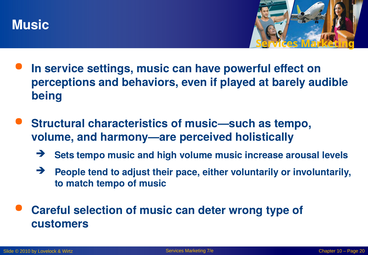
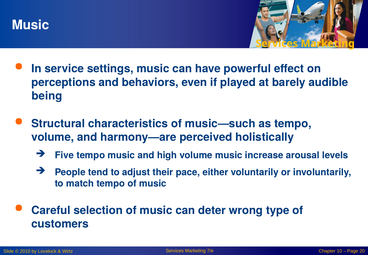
Sets: Sets -> Five (64, 155)
